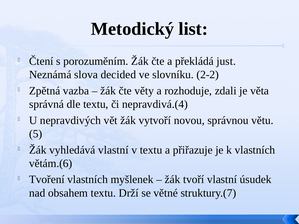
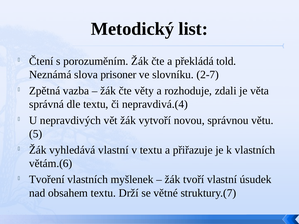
just: just -> told (226, 61)
decided: decided -> prisoner (118, 75)
2-2: 2-2 -> 2-7 (208, 75)
